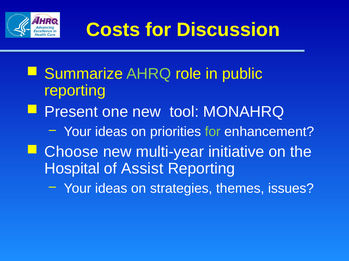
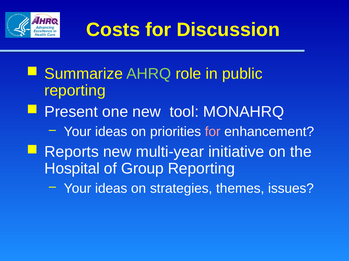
for colour: light green -> pink (213, 132)
Choose: Choose -> Reports (72, 152)
Assist: Assist -> Group (142, 169)
